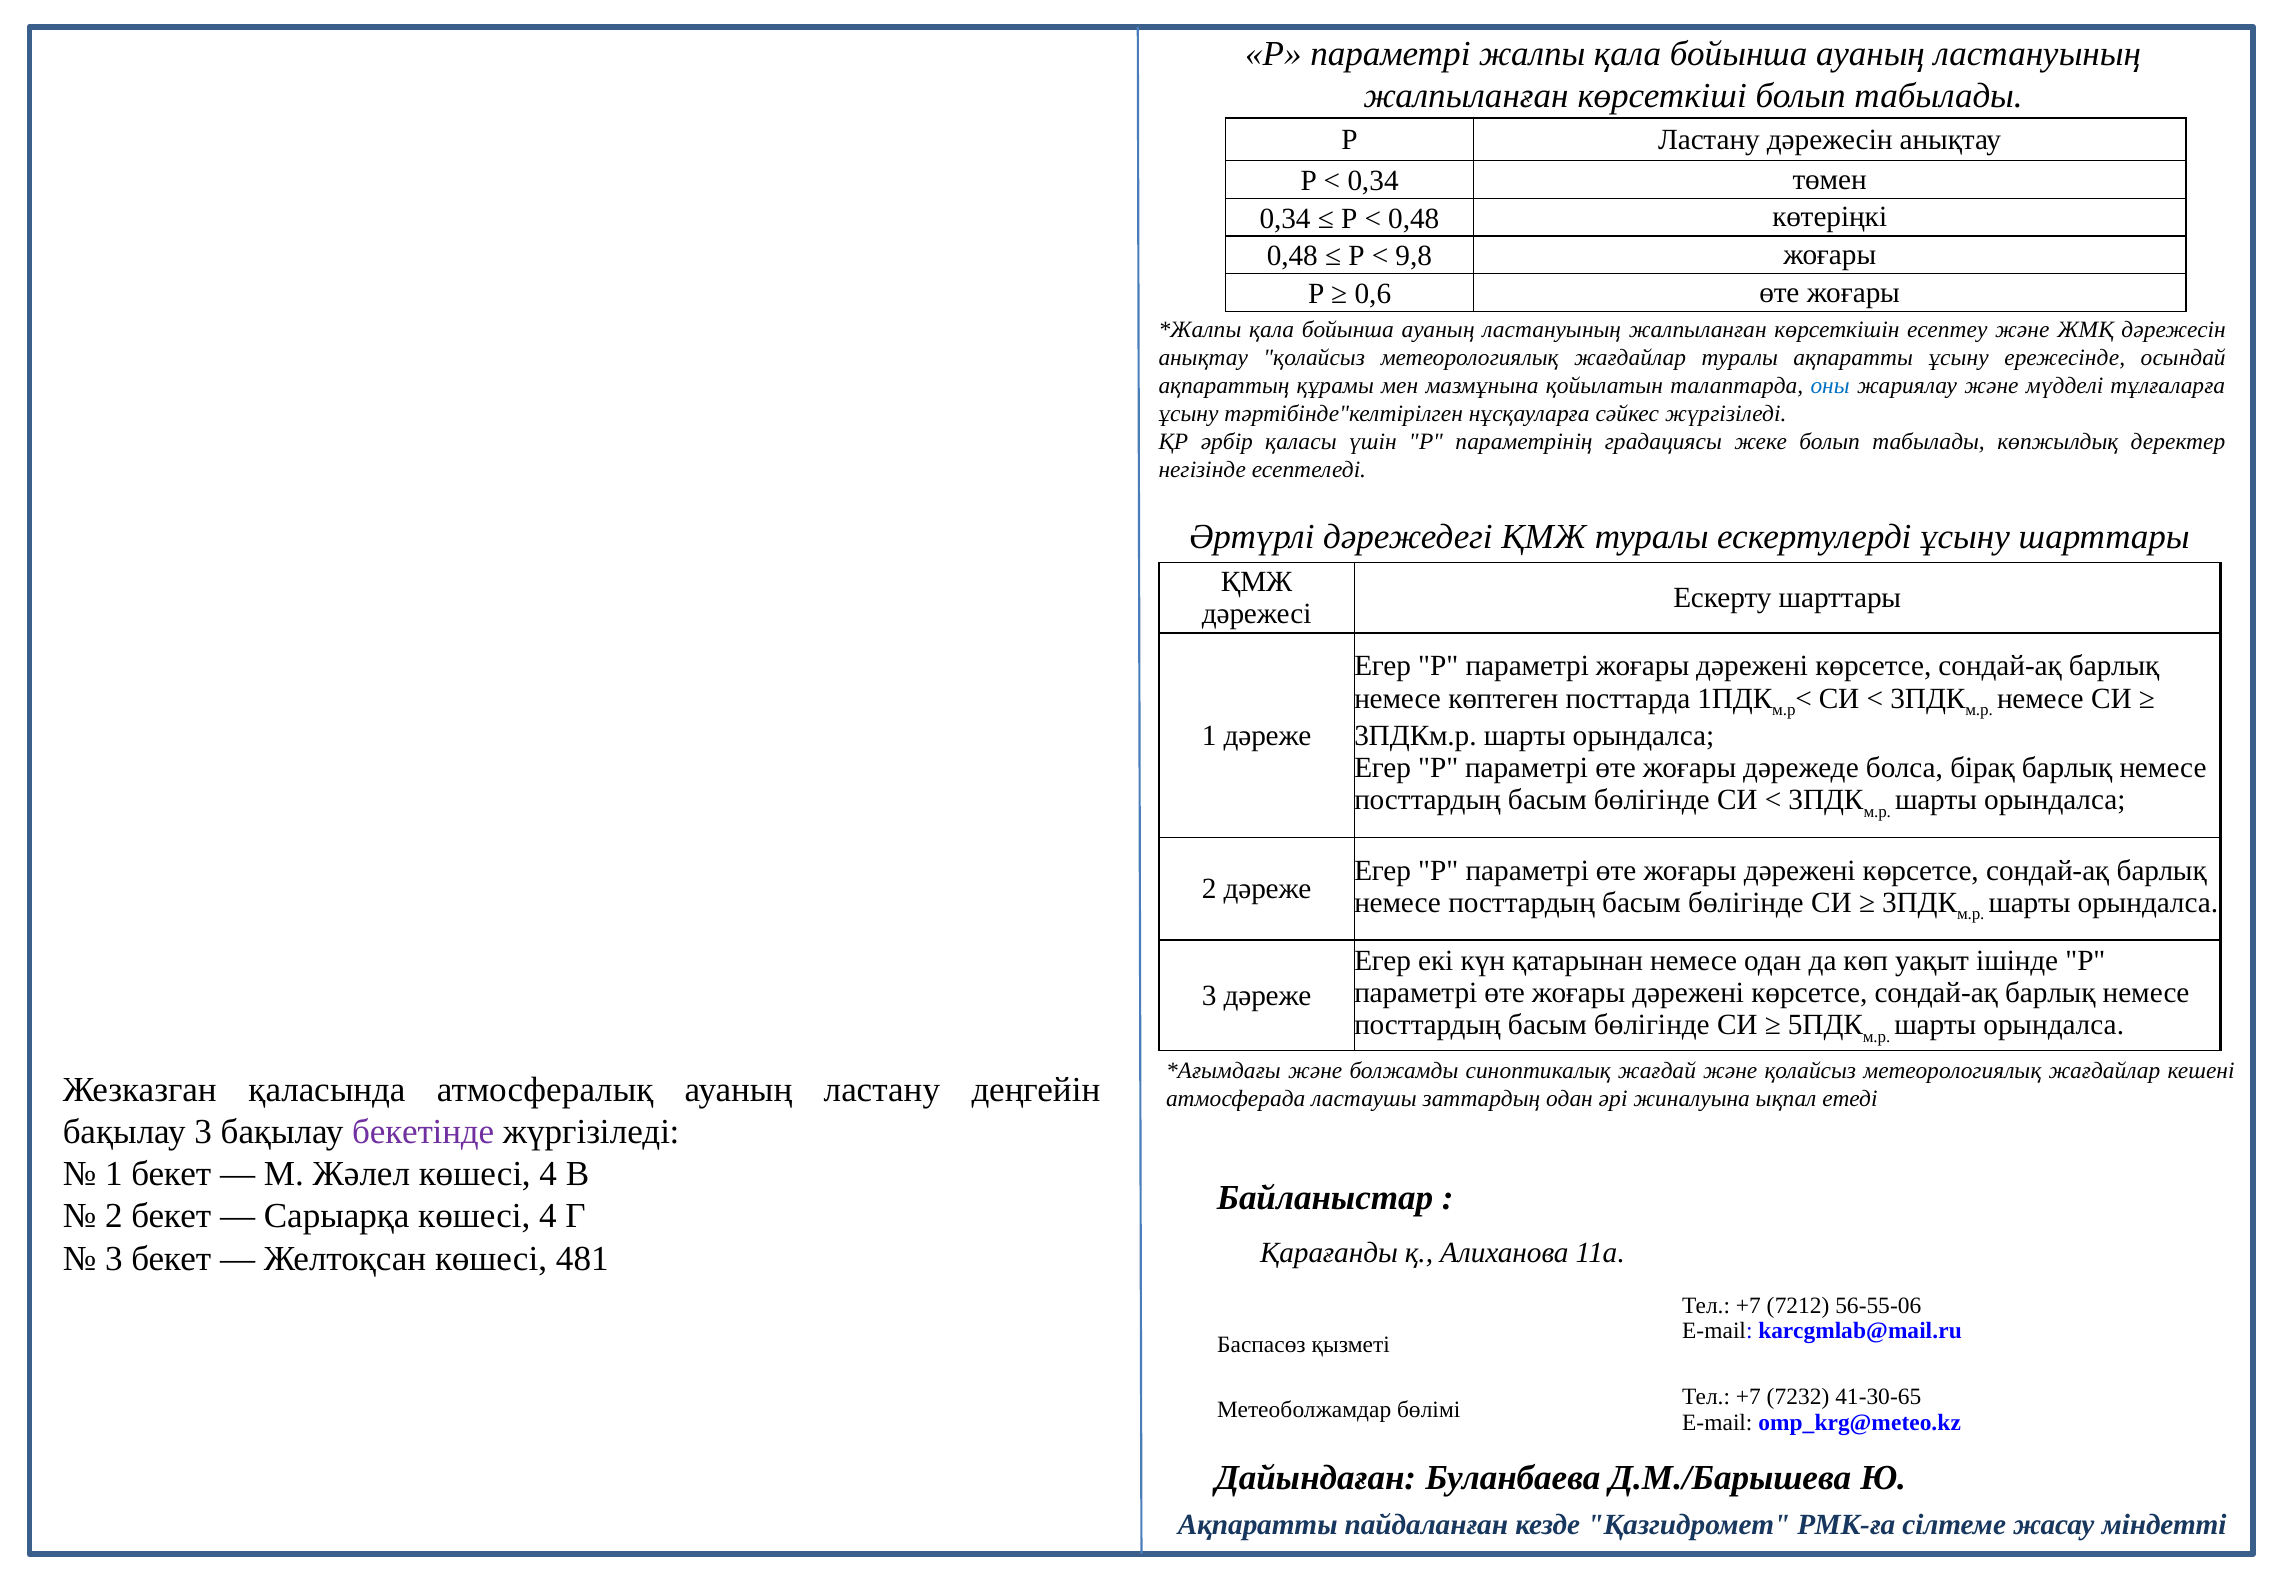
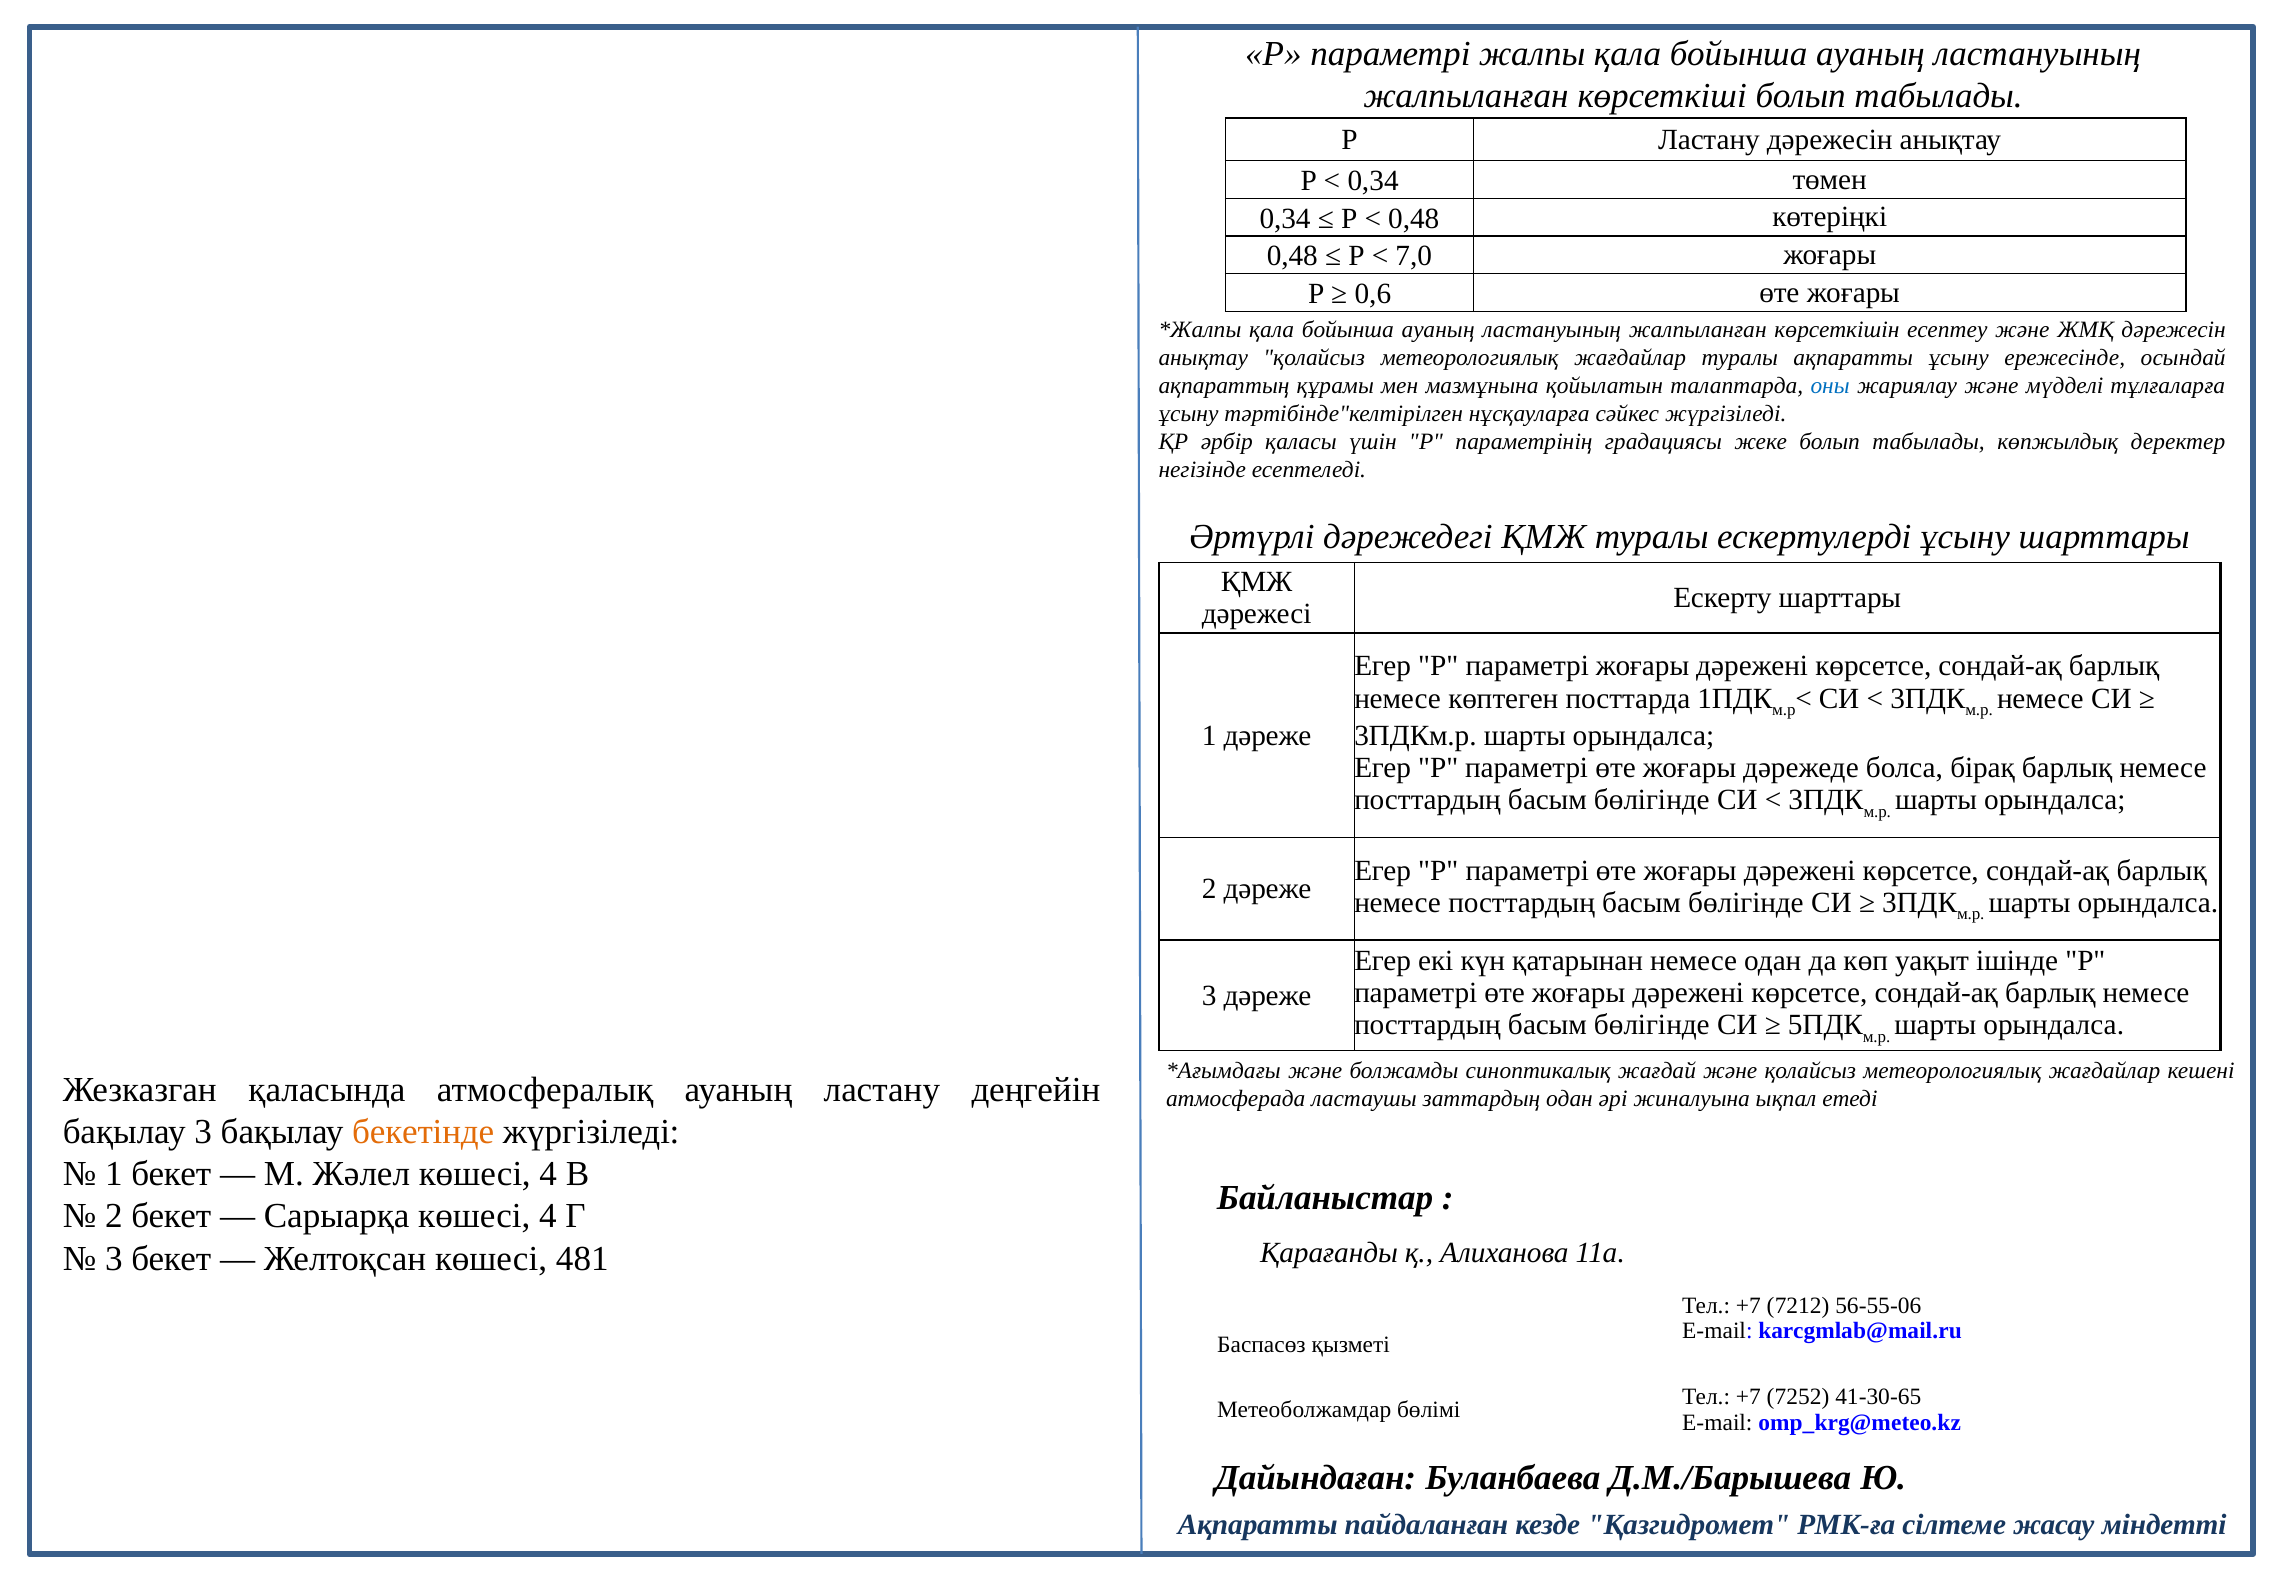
9,8: 9,8 -> 7,0 (1414, 256)
бекетінде colour: purple -> orange (423, 1132)
7232: 7232 -> 7252 (1798, 1396)
